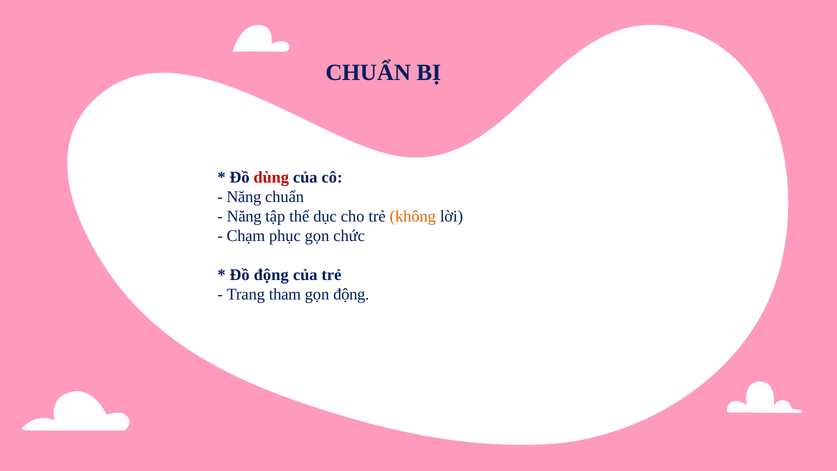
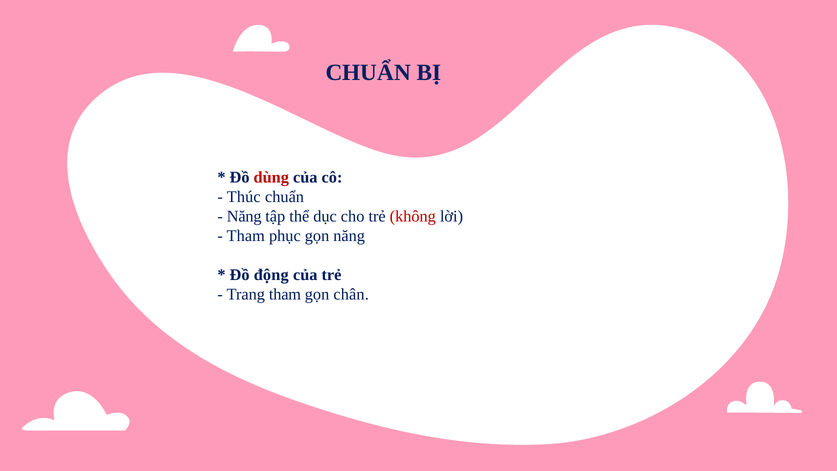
Năng: Năng -> Thúc (244, 197)
không colour: orange -> red (413, 216)
Chạm: Chạm -> Tham (246, 236)
gọn chức: chức -> năng (349, 236)
gọn động: động -> chân (351, 294)
